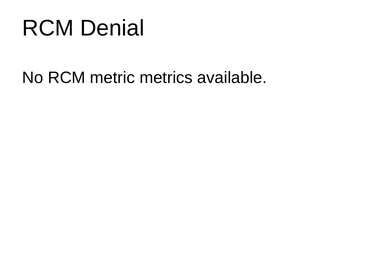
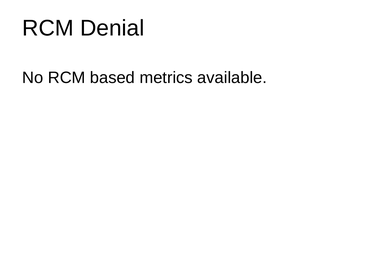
metric: metric -> based (112, 78)
